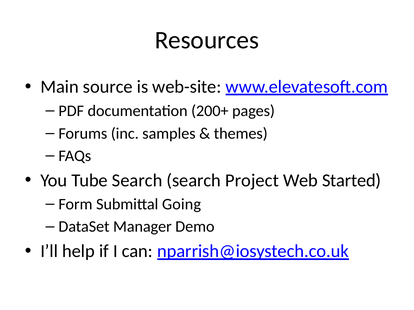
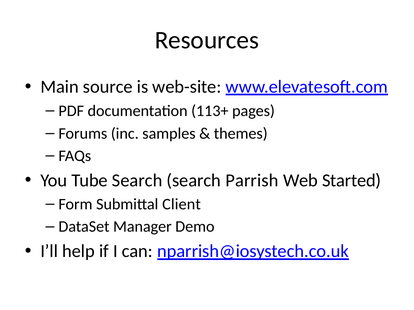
200+: 200+ -> 113+ (210, 111)
Project: Project -> Parrish (252, 181)
Going: Going -> Client (181, 204)
